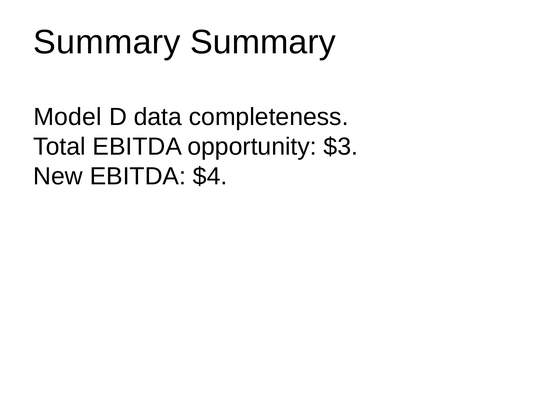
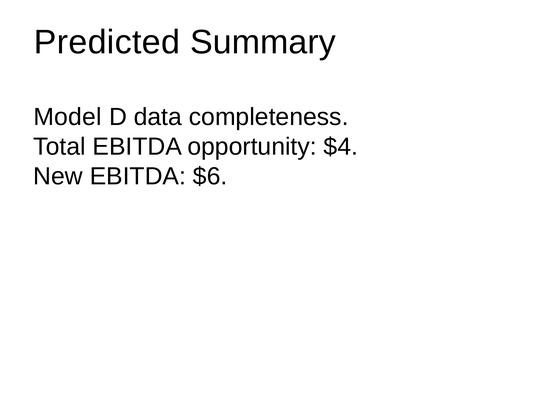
Summary: Summary -> Predicted (107, 42)
$3: $3 -> $4 (341, 147)
$4: $4 -> $6 (210, 176)
